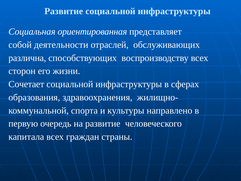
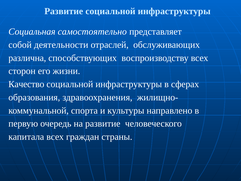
ориентированная: ориентированная -> самостоятельно (92, 32)
Сочетает: Сочетает -> Качество (26, 84)
